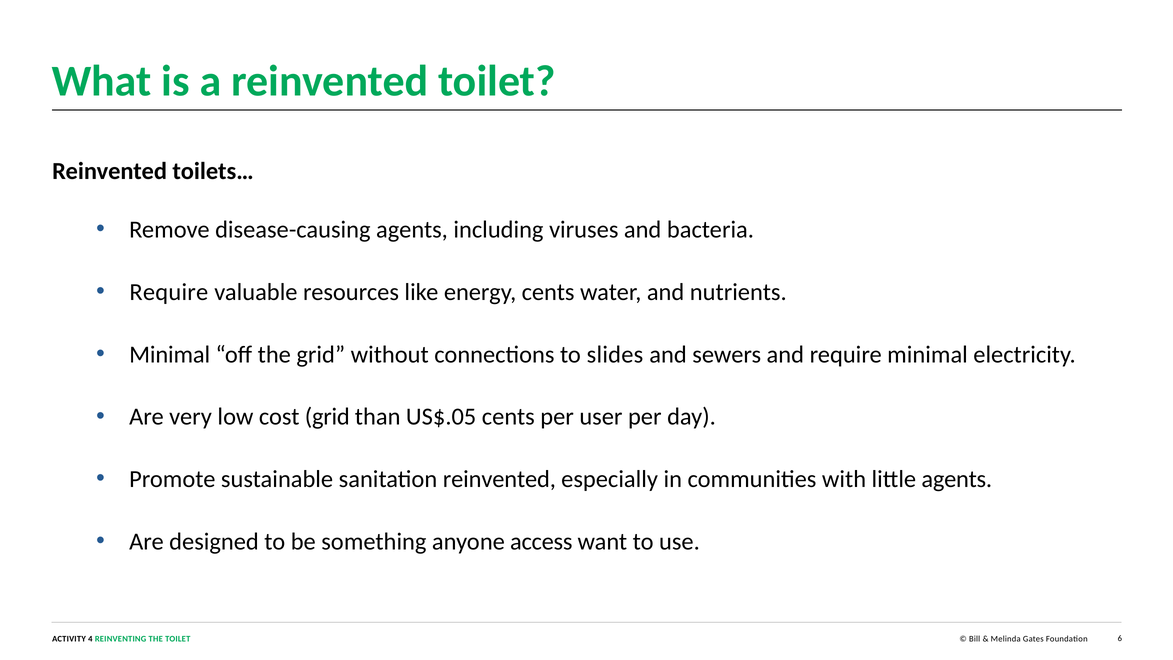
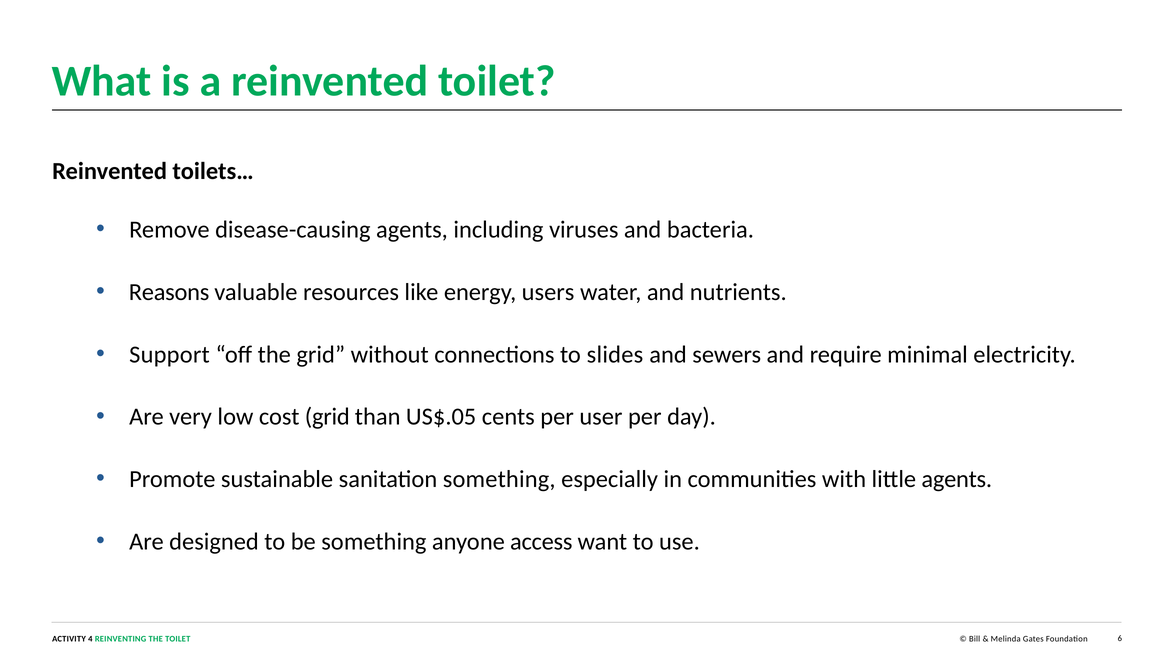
Require: Require -> Reasons (169, 292)
energy cents: cents -> users (548, 292)
Minimal: Minimal -> Support (169, 354)
sanitation reinvented: reinvented -> something (499, 479)
